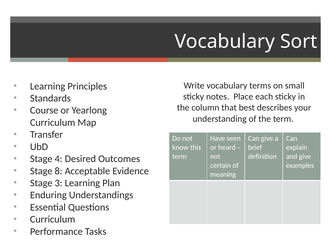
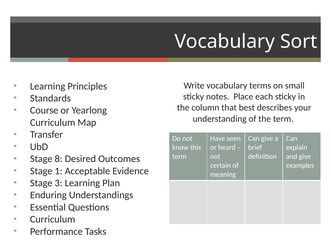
4: 4 -> 8 (59, 159)
8: 8 -> 1 (59, 171)
